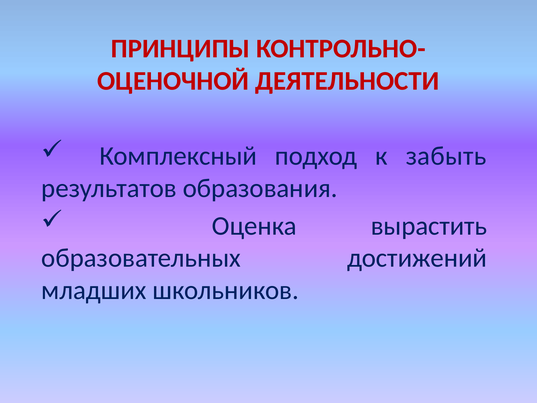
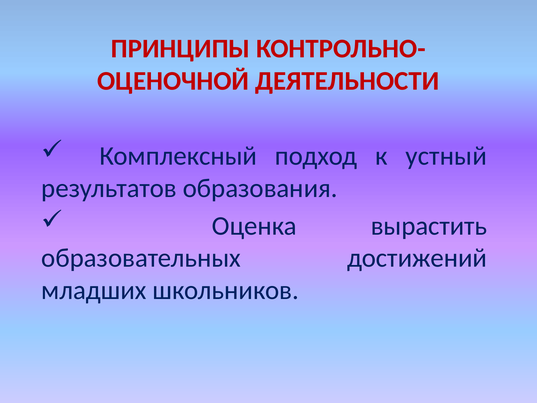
забыть: забыть -> устный (446, 156)
